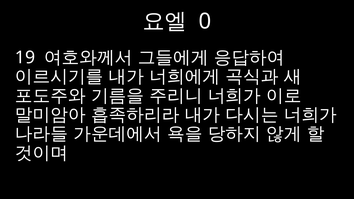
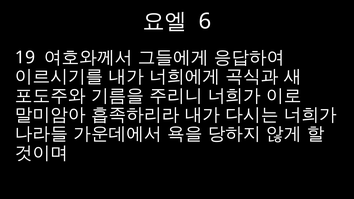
0: 0 -> 6 (205, 21)
